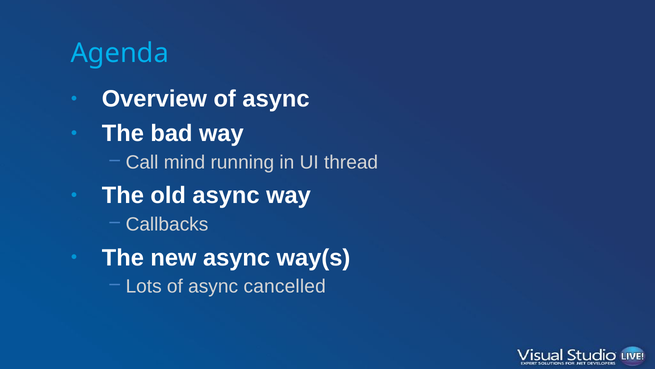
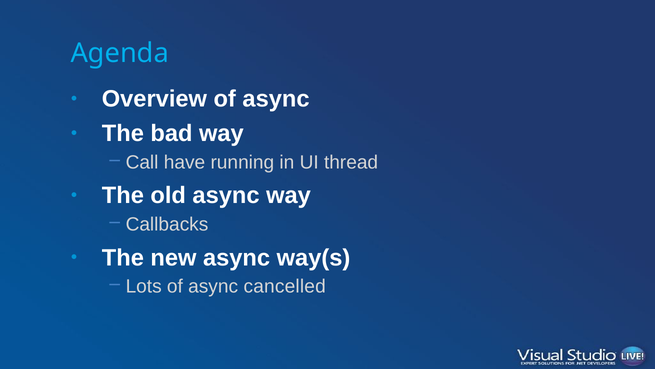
mind: mind -> have (185, 162)
